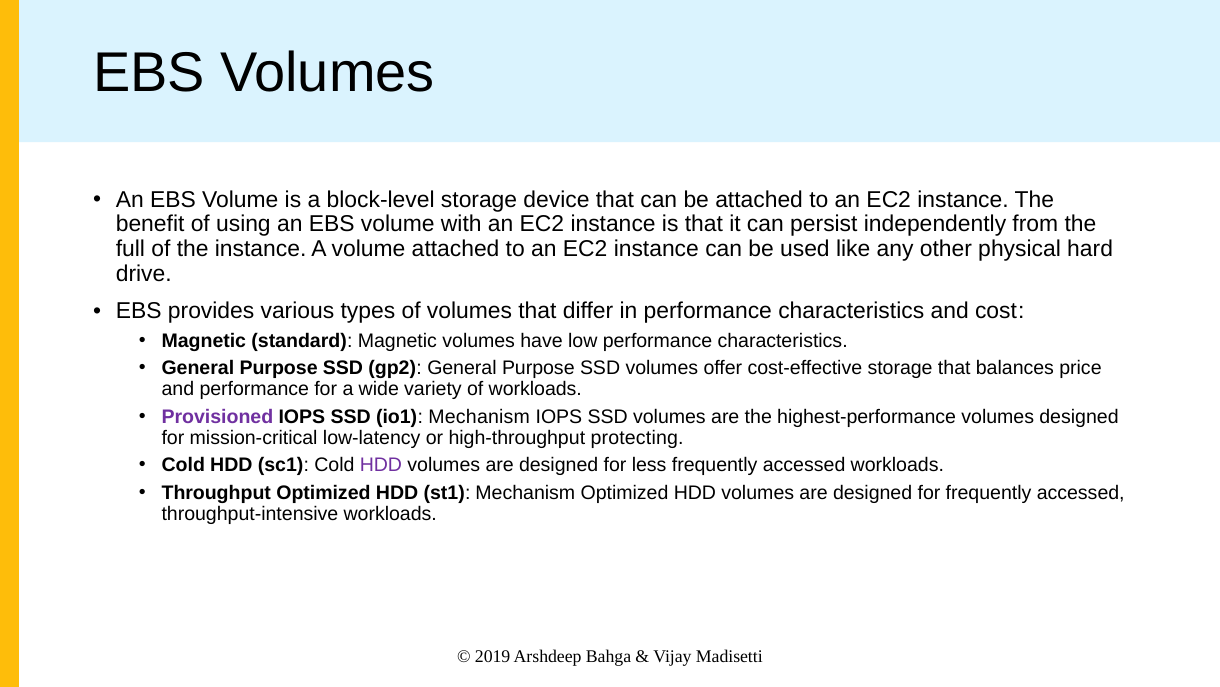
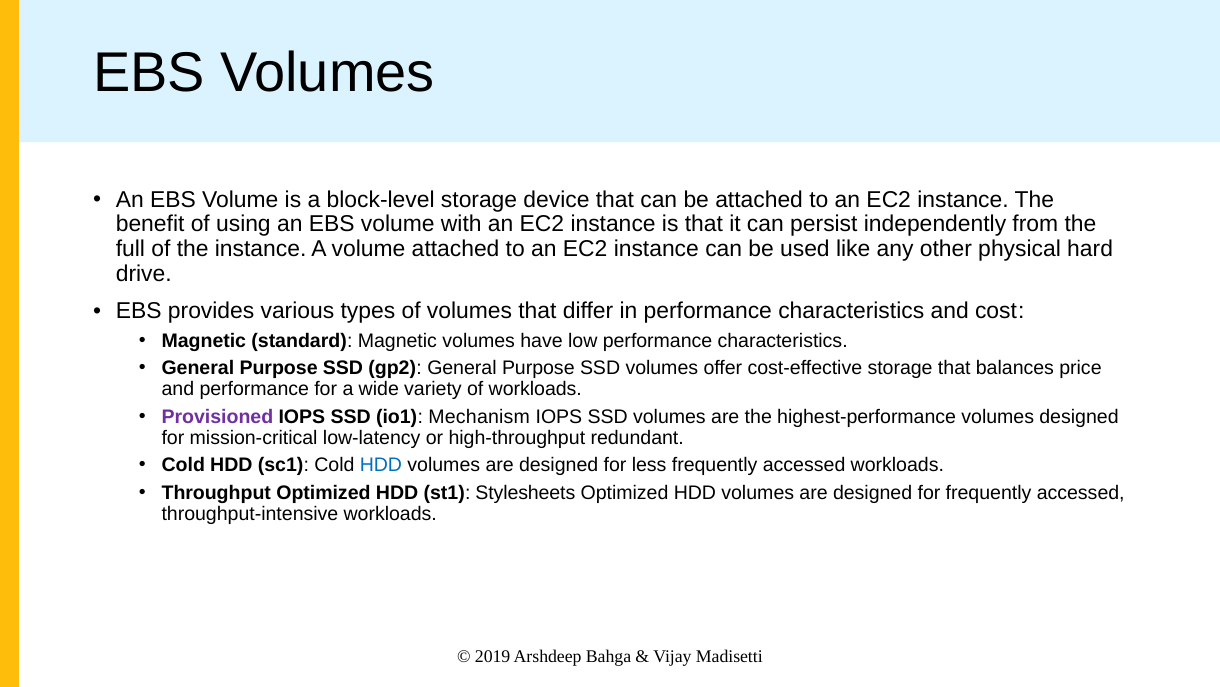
protecting: protecting -> redundant (637, 437)
HDD colour: purple -> blue (381, 465)
st1 Mechanism: Mechanism -> Stylesheets (525, 492)
